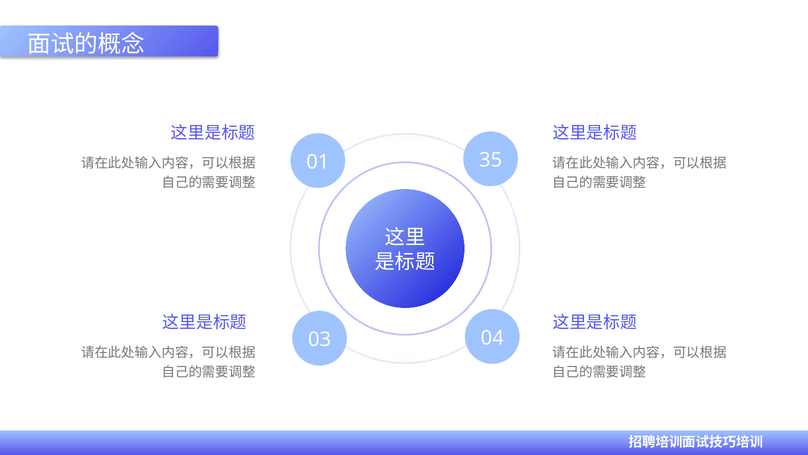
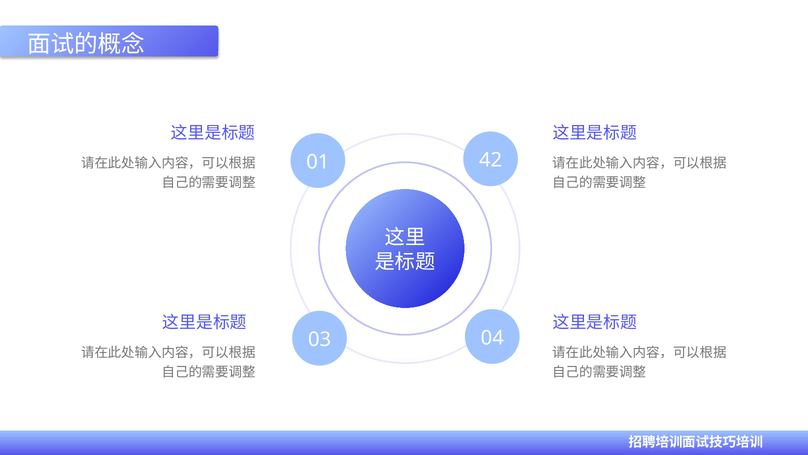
35: 35 -> 42 (491, 160)
